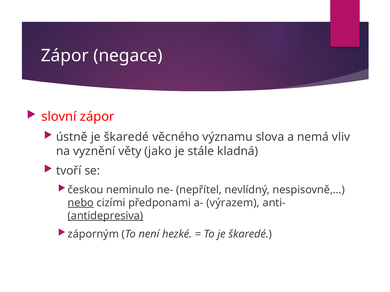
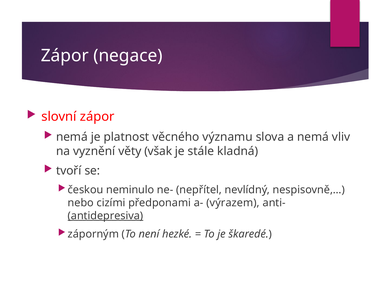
ústně: ústně -> nemá (72, 137)
škaredé: škaredé -> platnost (126, 137)
jako: jako -> však (158, 151)
nebo underline: present -> none (81, 203)
